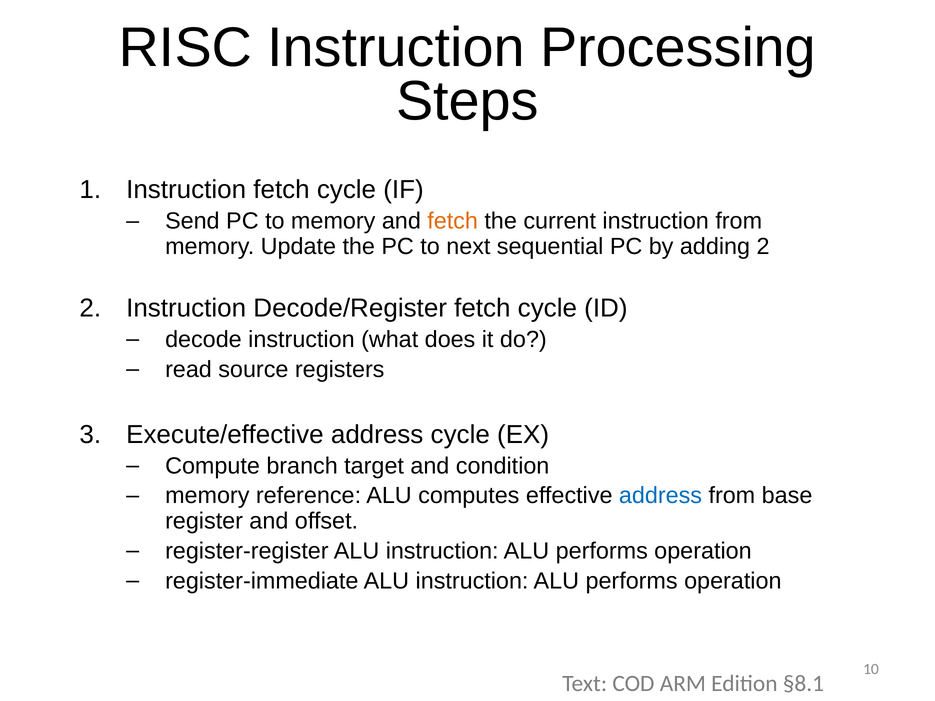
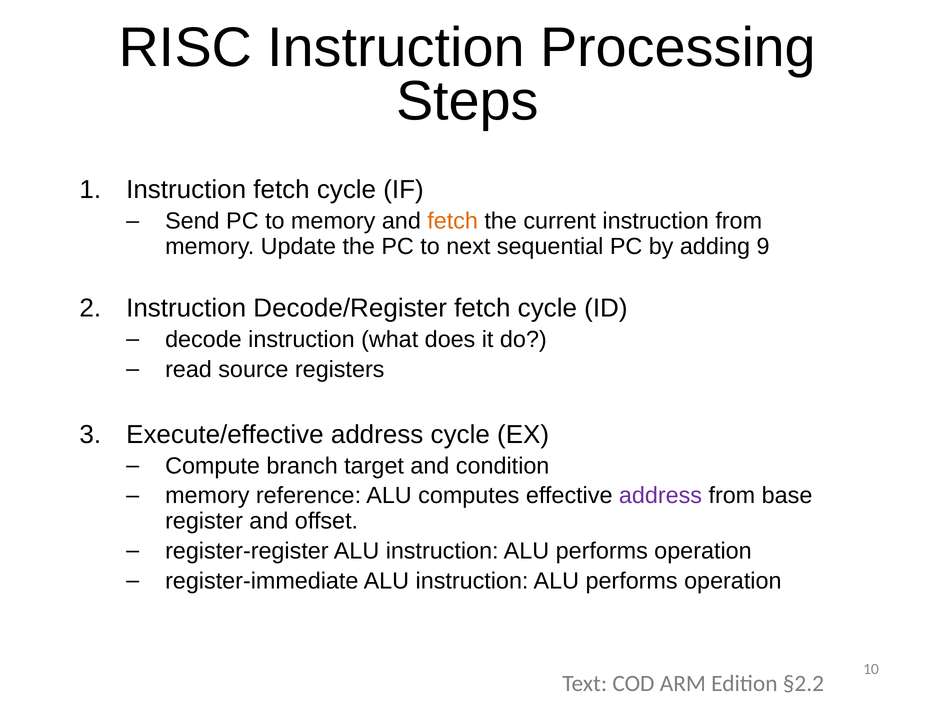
adding 2: 2 -> 9 (763, 247)
address colour: blue -> purple (661, 496)
§8.1: §8.1 -> §2.2 (803, 684)
